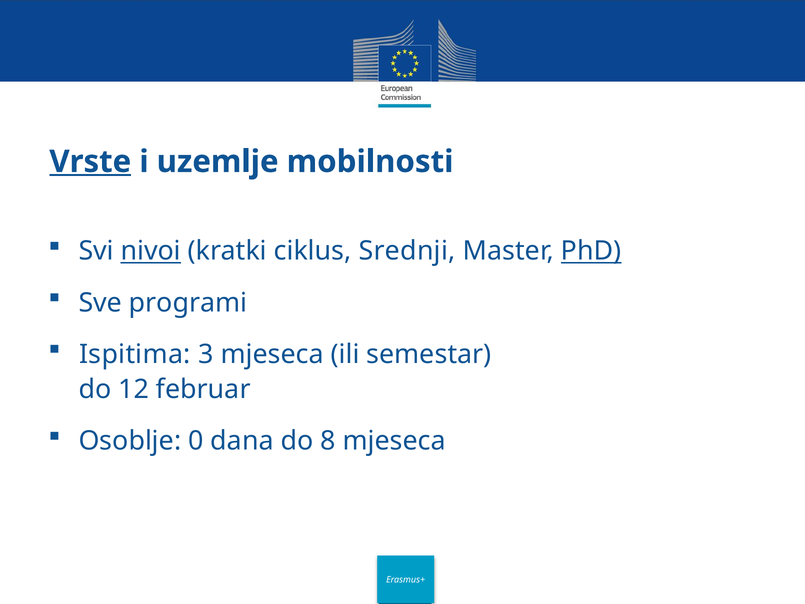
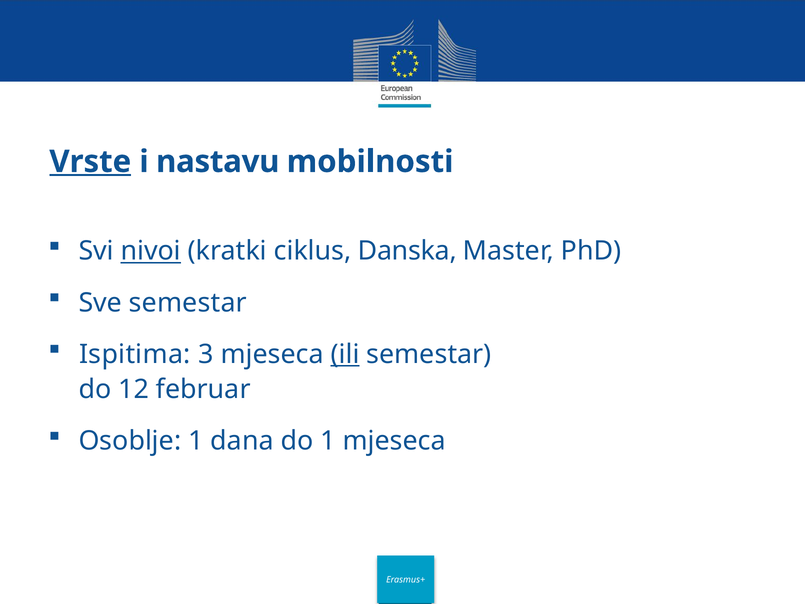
uzemlje: uzemlje -> nastavu (218, 162)
Srednji: Srednji -> Danska (407, 251)
PhD underline: present -> none (591, 251)
Sve programi: programi -> semestar (188, 303)
ili underline: none -> present (345, 354)
Osoblje 0: 0 -> 1 (196, 441)
do 8: 8 -> 1 (328, 441)
